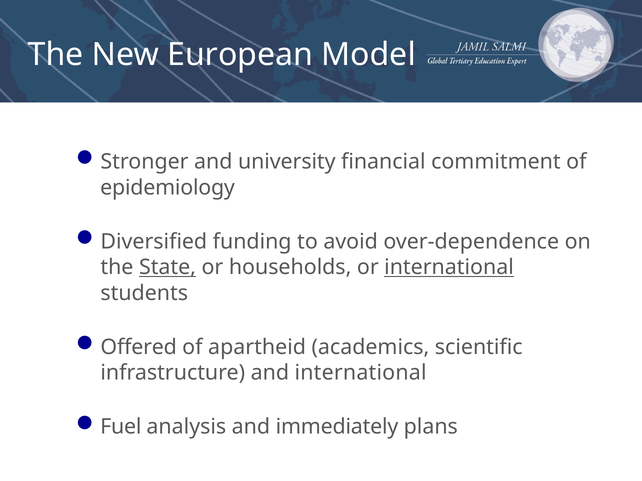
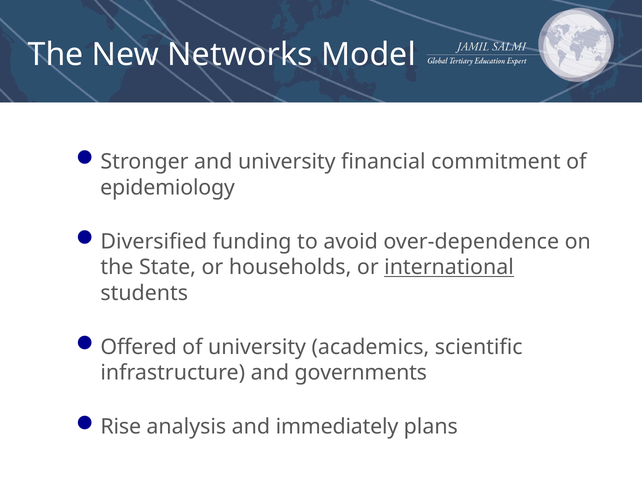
European: European -> Networks (240, 55)
State underline: present -> none (167, 268)
of apartheid: apartheid -> university (257, 347)
and international: international -> governments (361, 373)
Fuel: Fuel -> Rise (121, 427)
